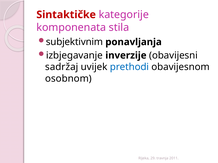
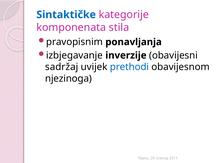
Sintaktičke colour: red -> blue (66, 15)
subjektivnim: subjektivnim -> pravopisnim (74, 42)
osobnom: osobnom -> njezinoga (68, 79)
